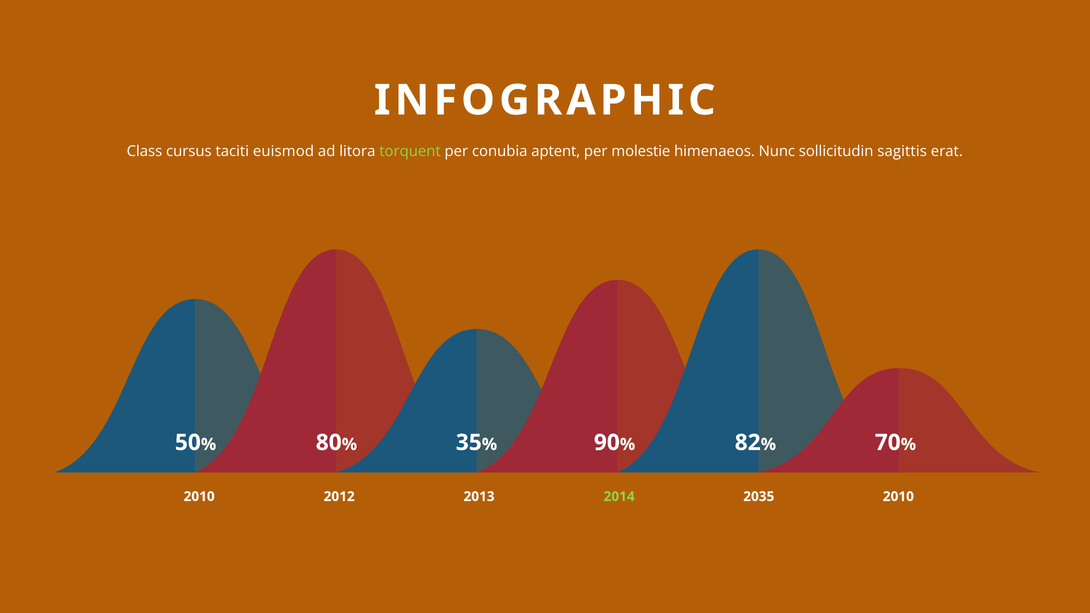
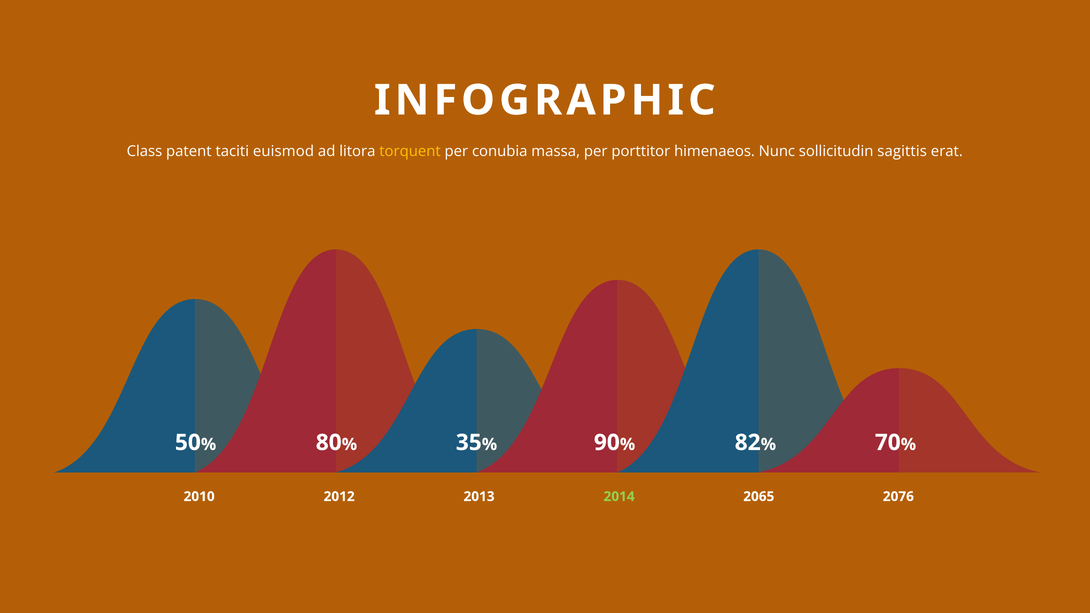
cursus: cursus -> patent (189, 152)
torquent colour: light green -> yellow (410, 152)
aptent: aptent -> massa (556, 152)
molestie: molestie -> porttitor (641, 152)
2035: 2035 -> 2065 (759, 497)
2013 2010: 2010 -> 2076 (898, 497)
